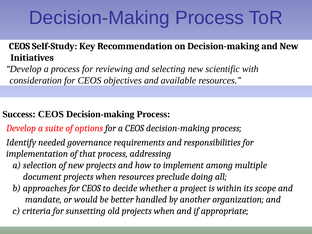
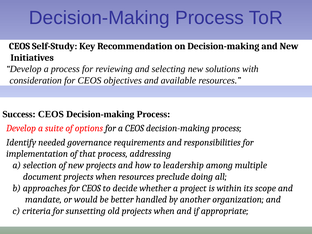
scientific: scientific -> solutions (223, 69)
implement: implement -> leadership (183, 165)
